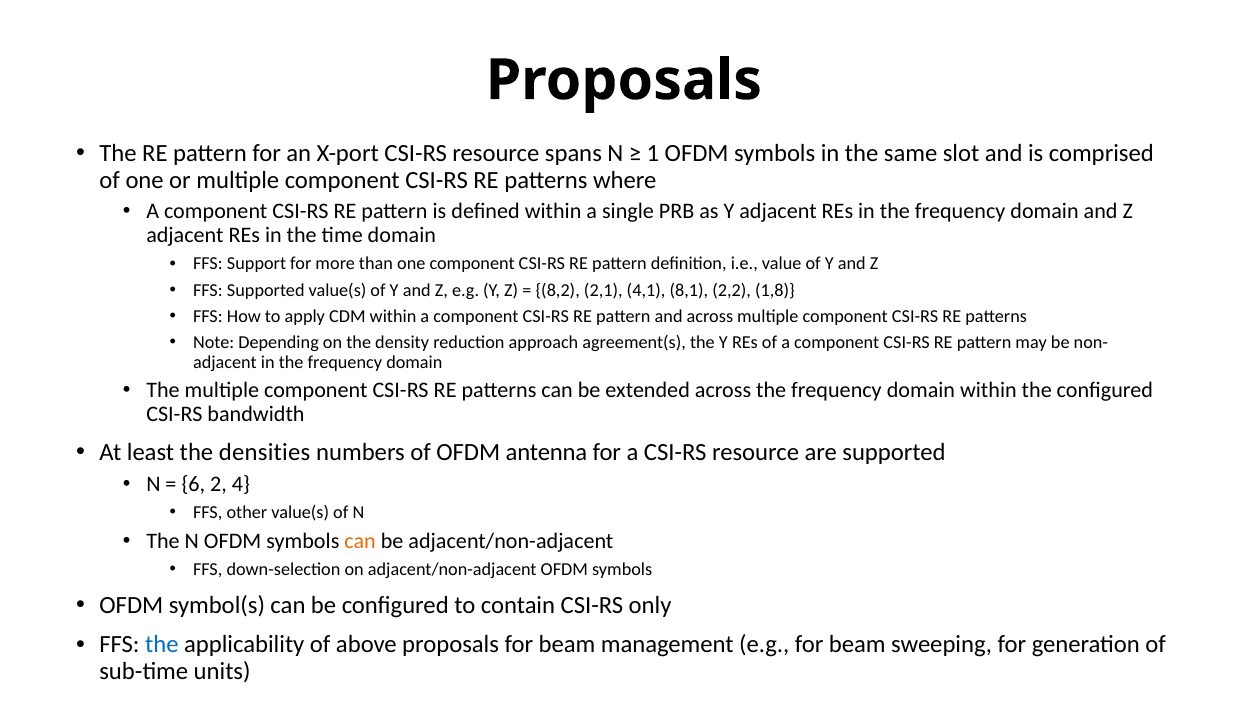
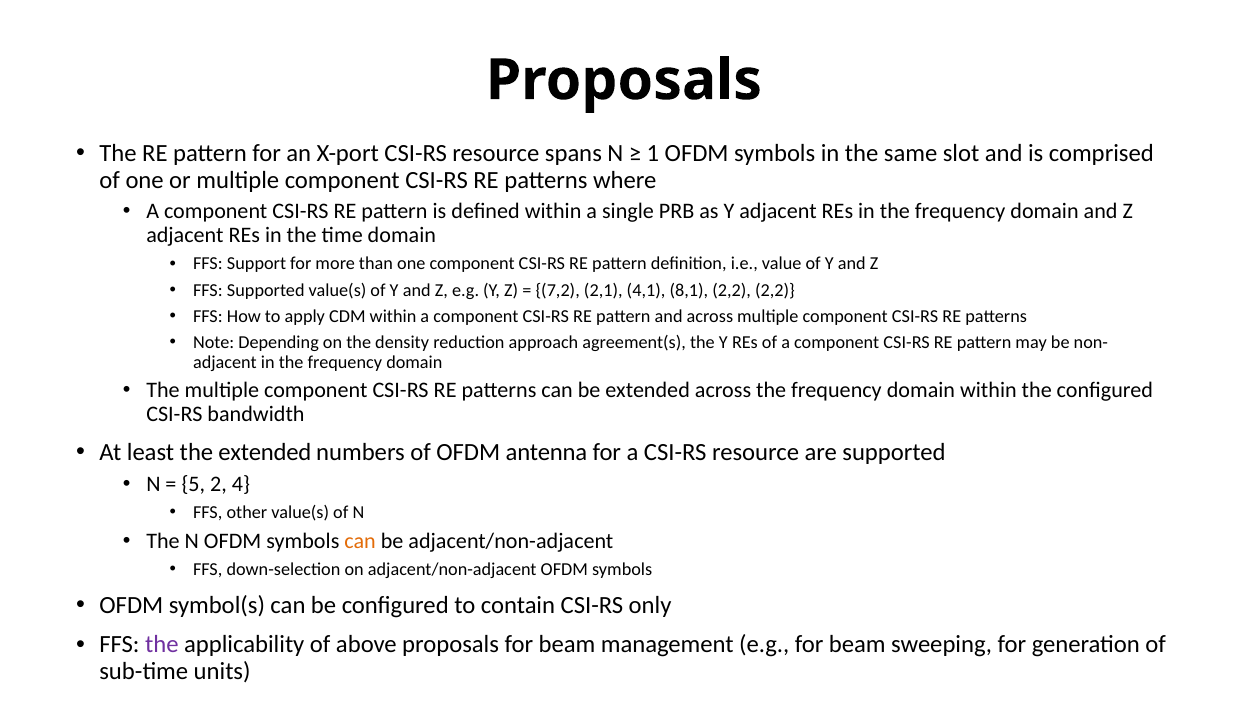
8,2: 8,2 -> 7,2 (558, 290)
2,2 1,8: 1,8 -> 2,2 (775, 290)
the densities: densities -> extended (265, 452)
6: 6 -> 5 (193, 484)
the colour: blue -> purple (162, 645)
